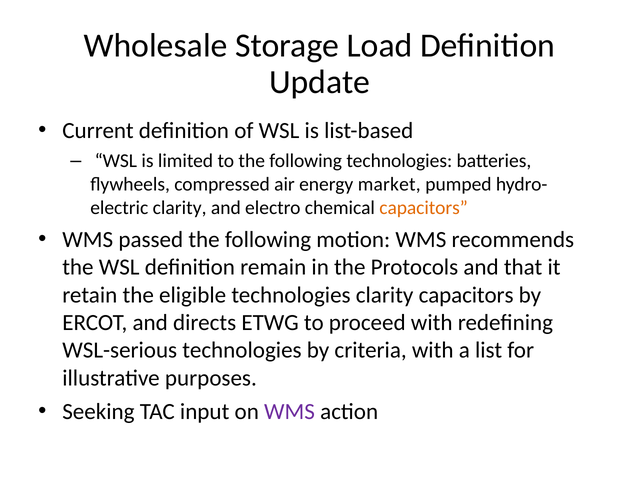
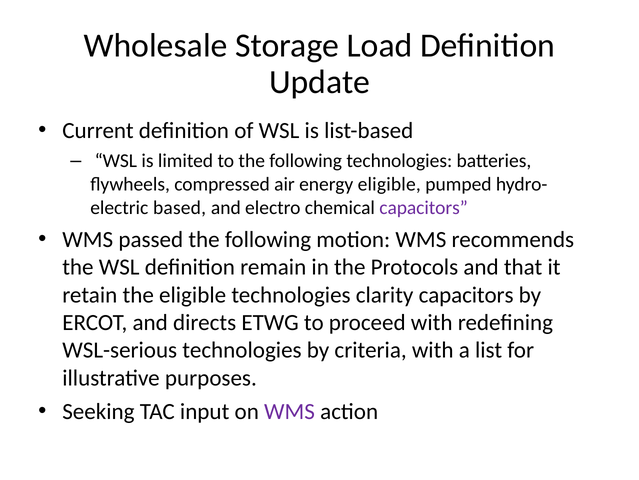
energy market: market -> eligible (389, 184)
clarity: clarity -> based (180, 208)
capacitors colour: orange -> purple (424, 208)
